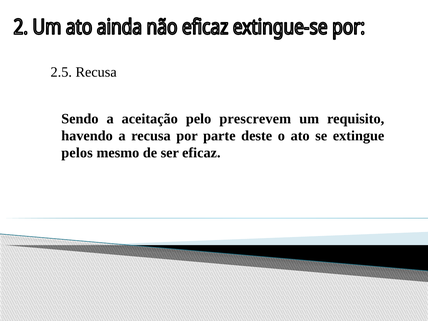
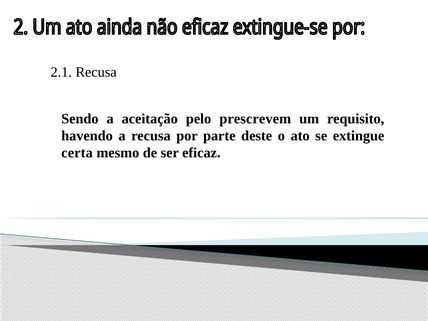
2.5: 2.5 -> 2.1 (61, 72)
pelos: pelos -> certa (77, 153)
